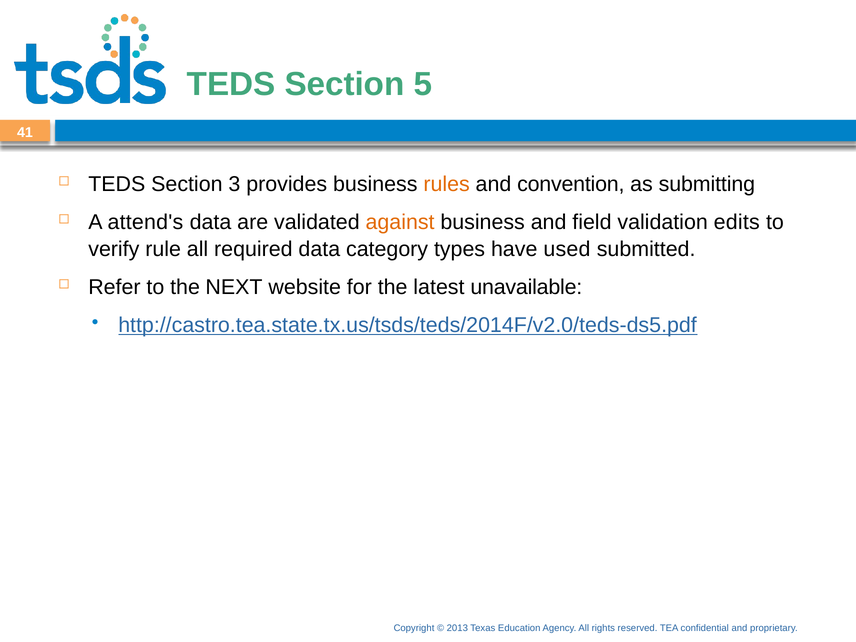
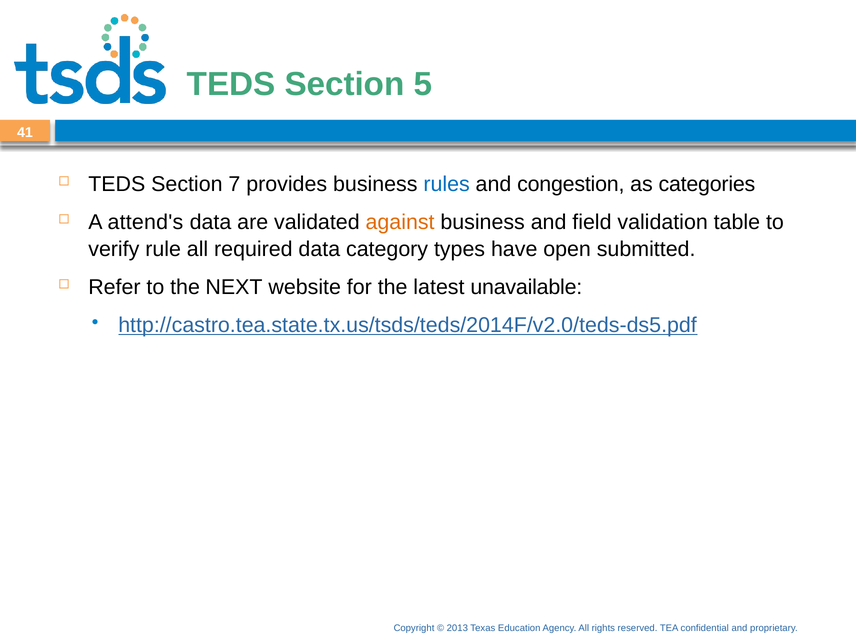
3: 3 -> 7 (234, 184)
rules colour: orange -> blue (447, 184)
convention: convention -> congestion (571, 184)
submitting: submitting -> categories (707, 184)
edits: edits -> table (737, 222)
used: used -> open (567, 249)
